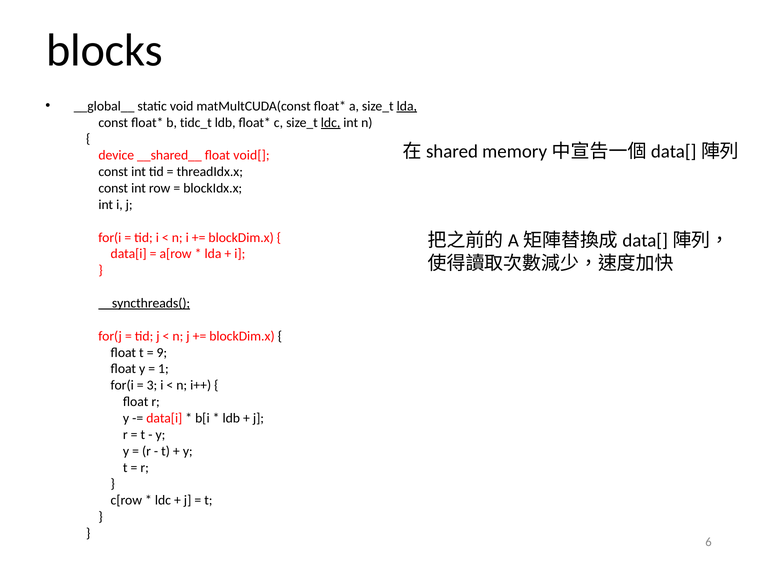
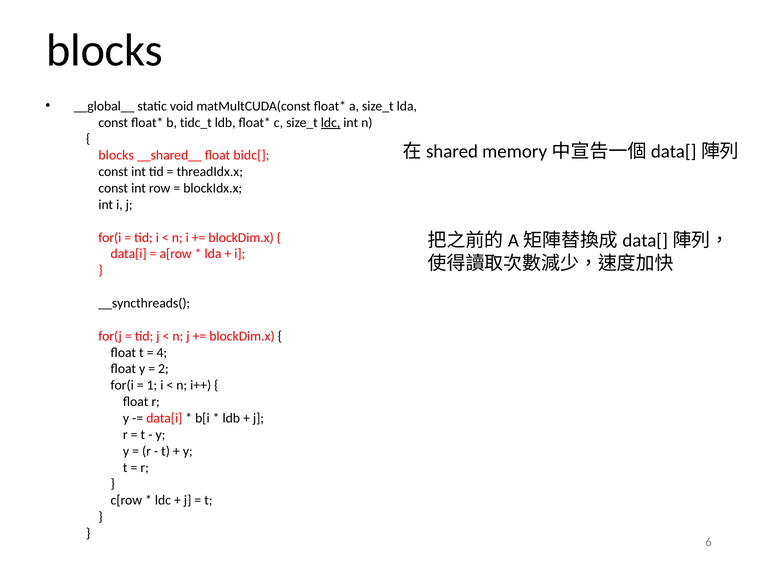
lda underline: present -> none (407, 106)
device: device -> blocks (116, 155)
void[: void[ -> bidc[ (251, 155)
__syncthreads( underline: present -> none (144, 303)
9: 9 -> 4 (162, 352)
1: 1 -> 2 (163, 369)
3: 3 -> 1 (152, 385)
